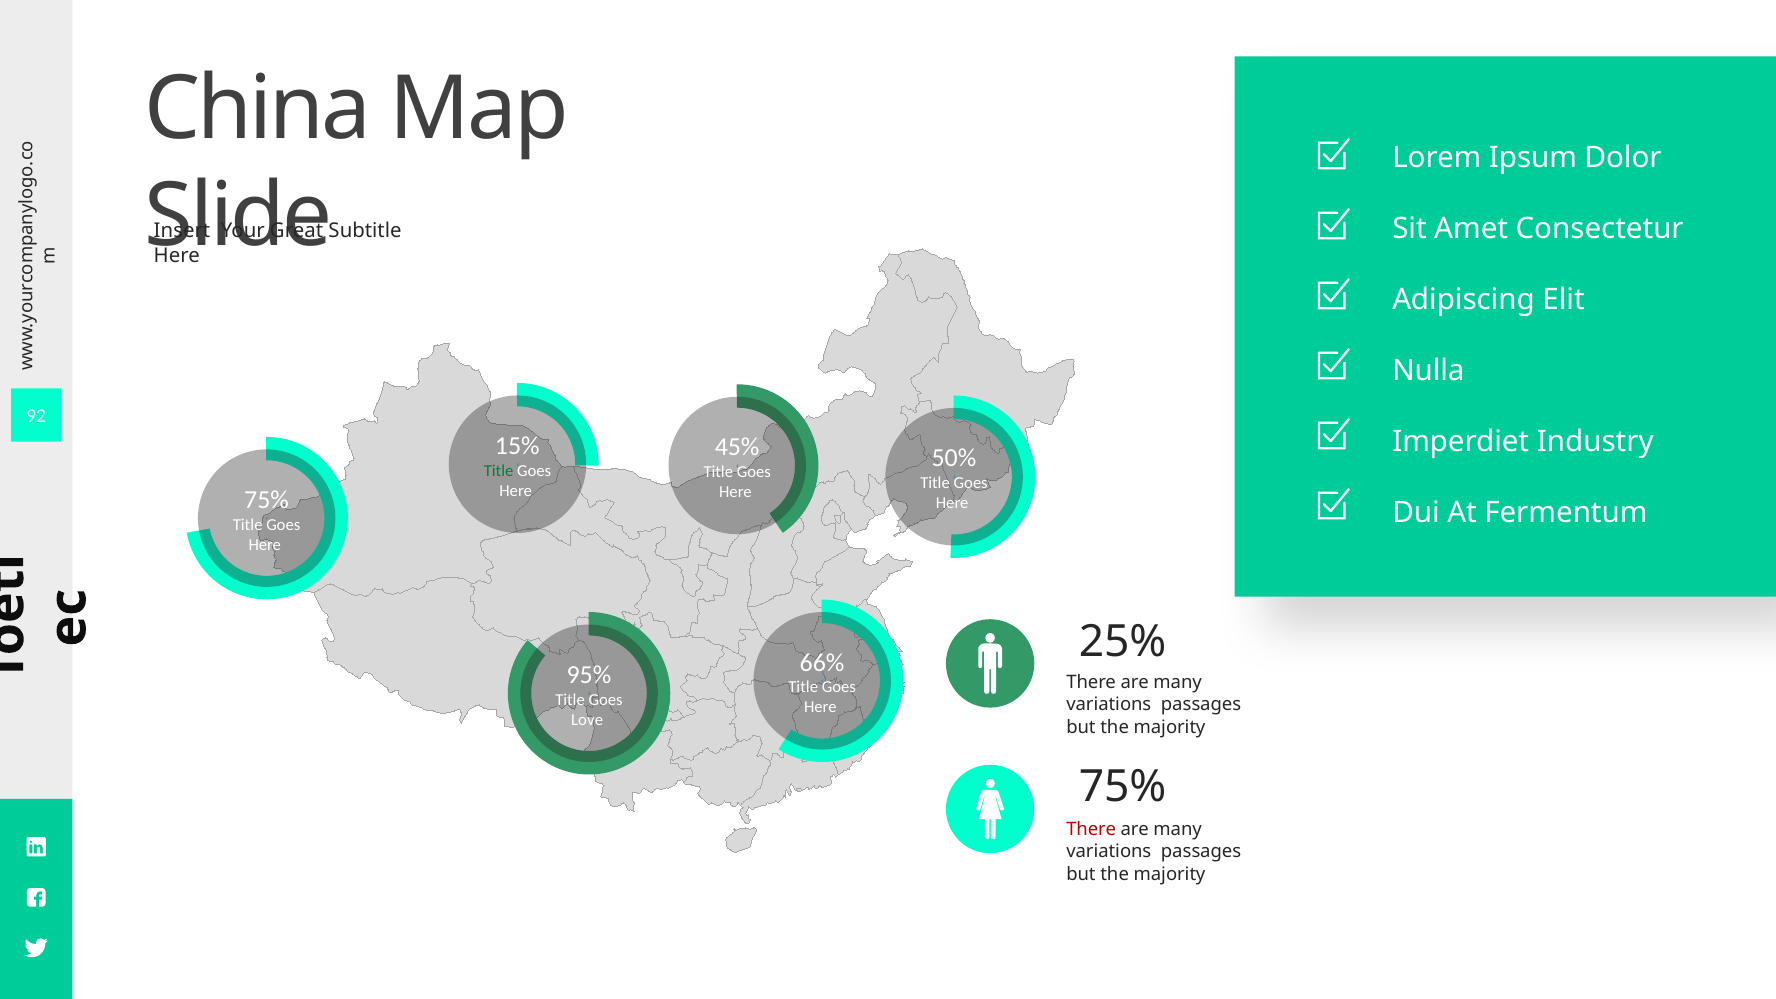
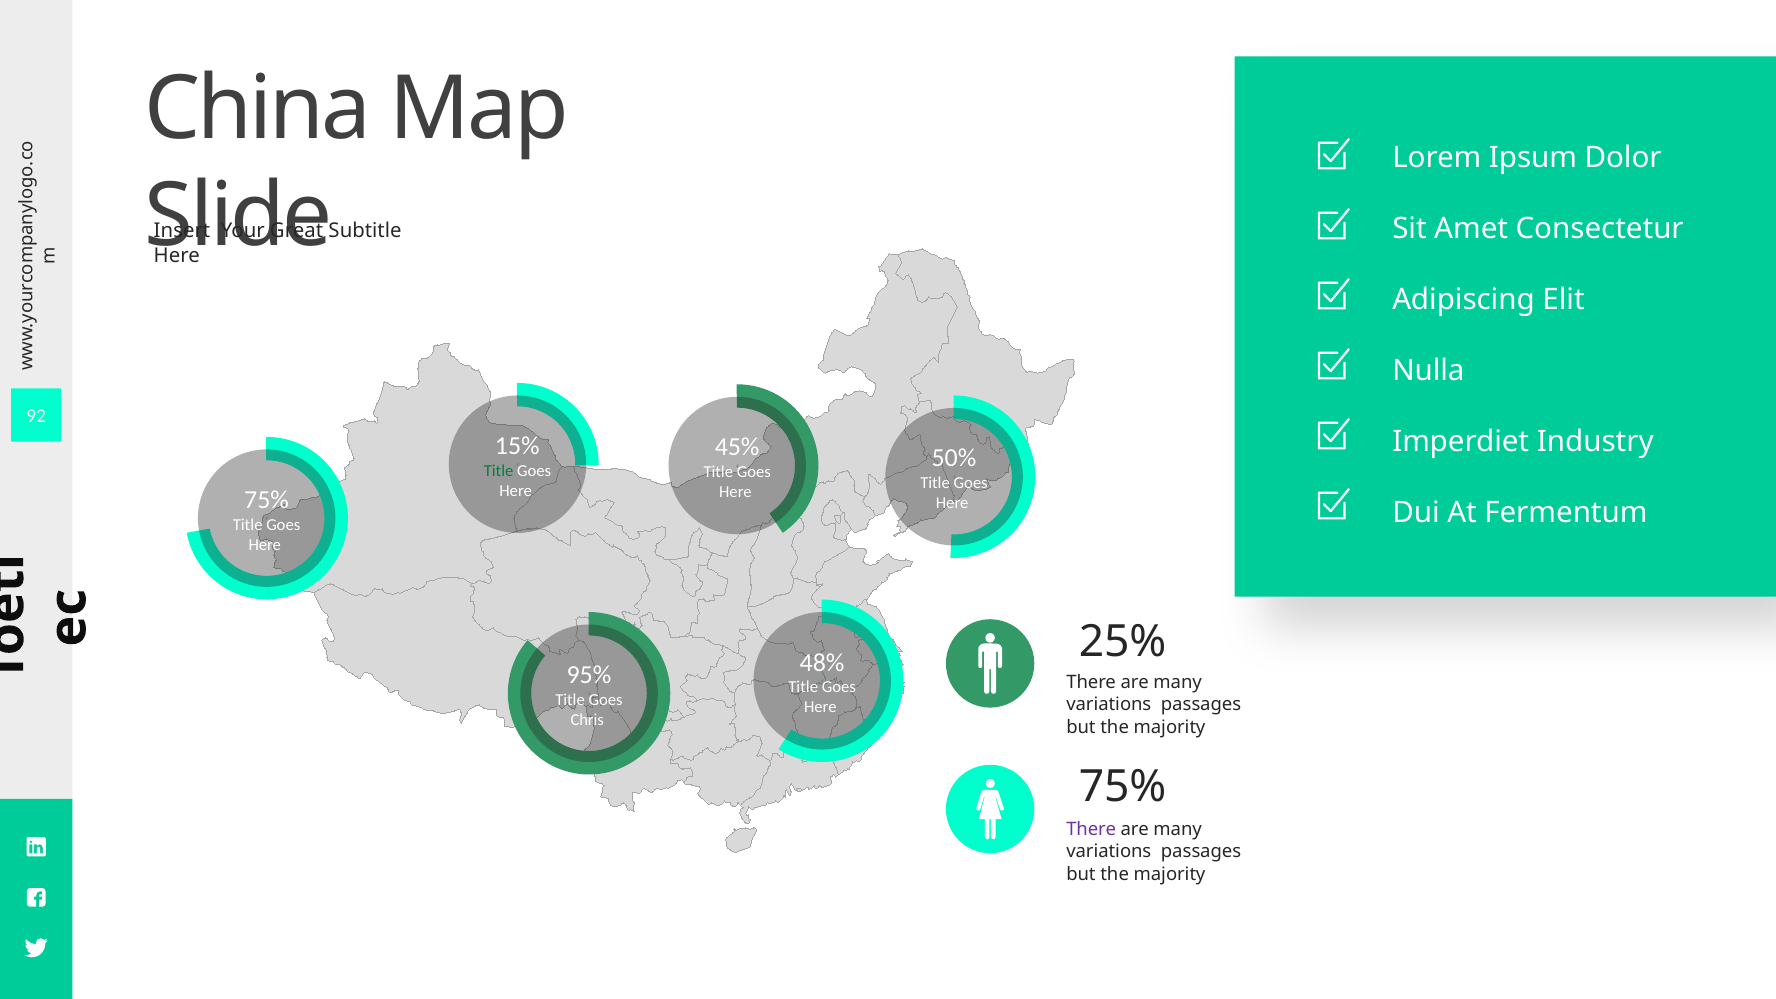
66%: 66% -> 48% (822, 663)
Love: Love -> Chris (587, 720)
There colour: red -> purple (1091, 829)
